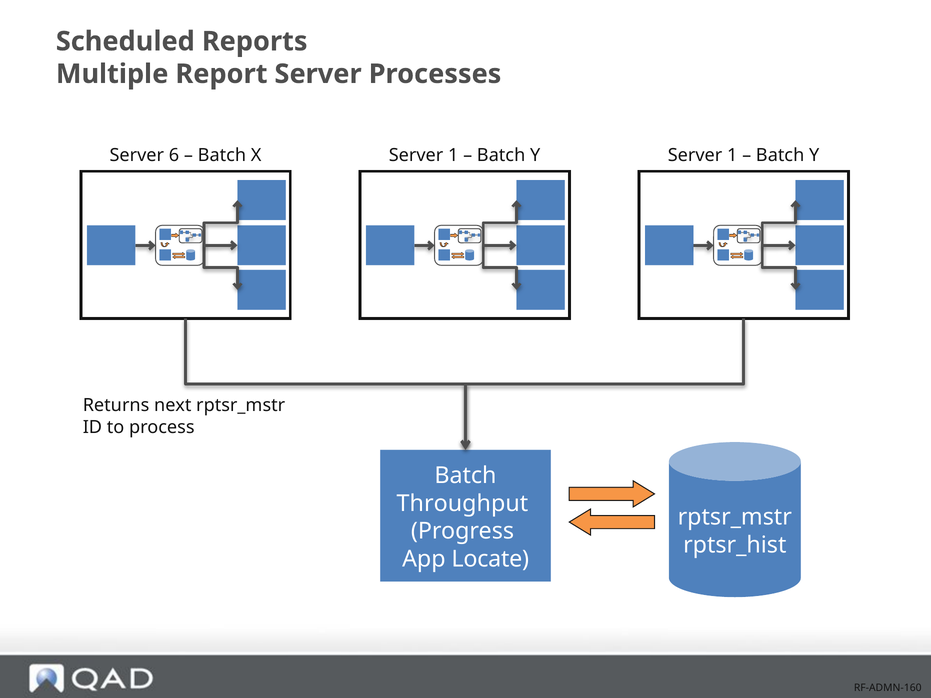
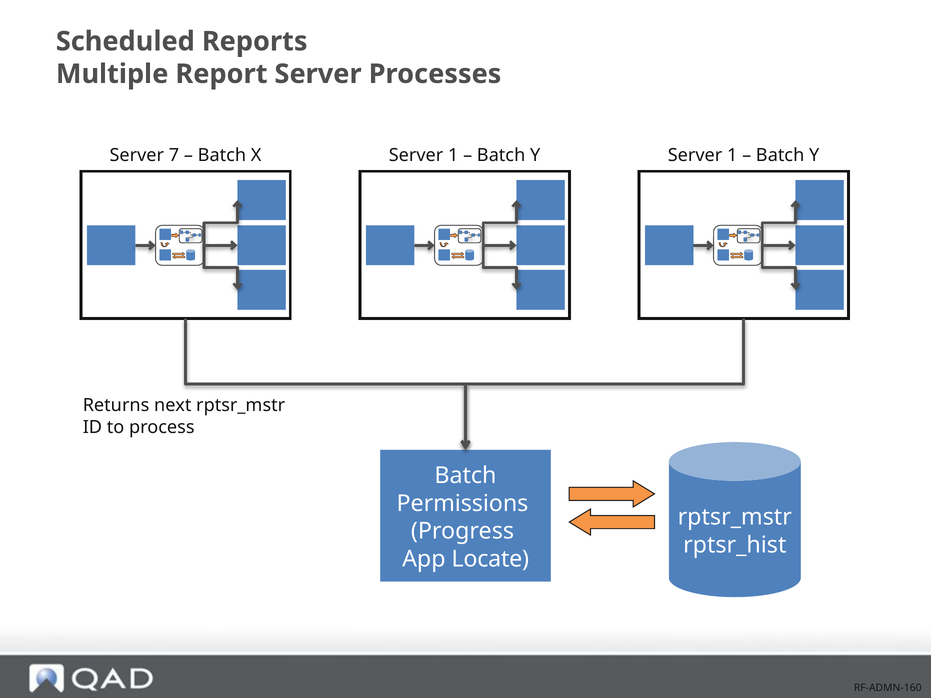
6: 6 -> 7 (174, 155)
Throughput: Throughput -> Permissions (462, 504)
